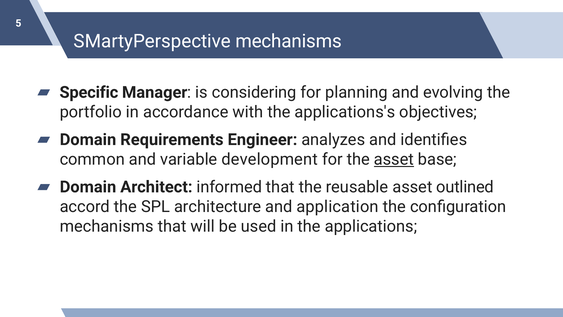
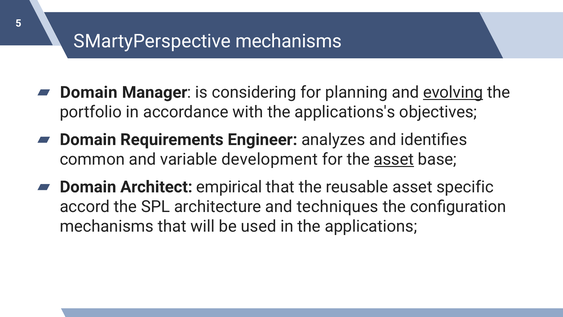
Specific: Specific -> Domain (89, 92)
evolving underline: none -> present (453, 92)
informed: informed -> empirical (229, 187)
outlined: outlined -> specific (465, 187)
application: application -> techniques (338, 206)
